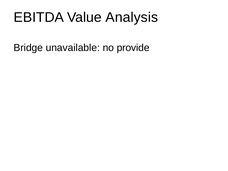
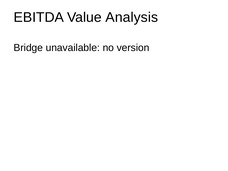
provide: provide -> version (133, 48)
